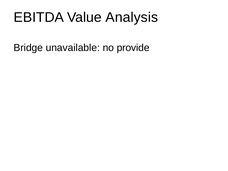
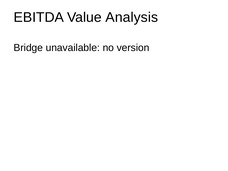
provide: provide -> version (133, 48)
